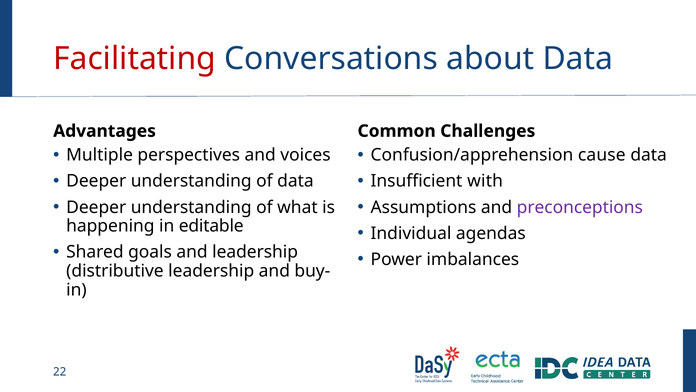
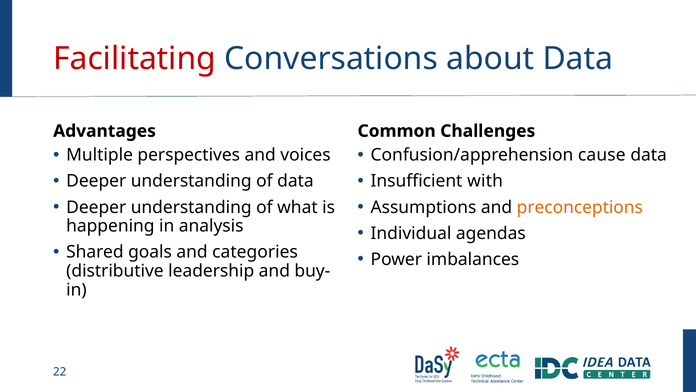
preconceptions colour: purple -> orange (580, 207)
editable: editable -> analysis (211, 226)
and leadership: leadership -> categories (255, 252)
